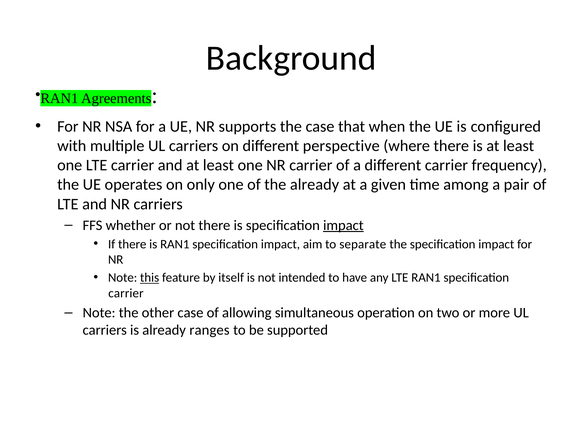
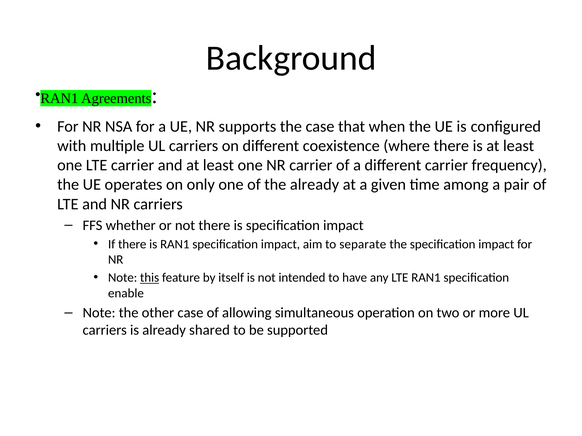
perspective: perspective -> coexistence (341, 146)
impact underline: present -> none (343, 225)
carrier: carrier -> enable (126, 294)
ranges: ranges -> shared (210, 331)
